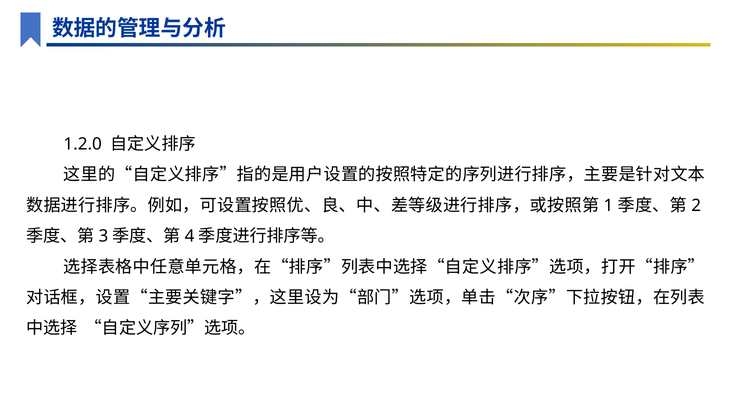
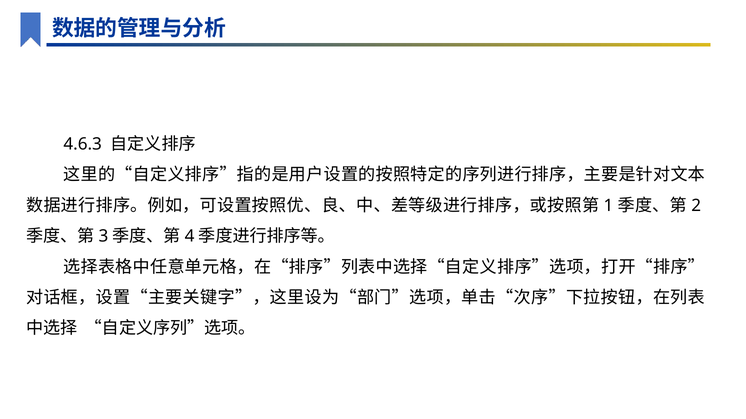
1.2.0: 1.2.0 -> 4.6.3 (83, 144)
